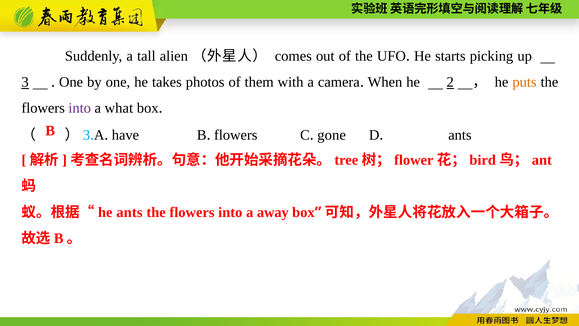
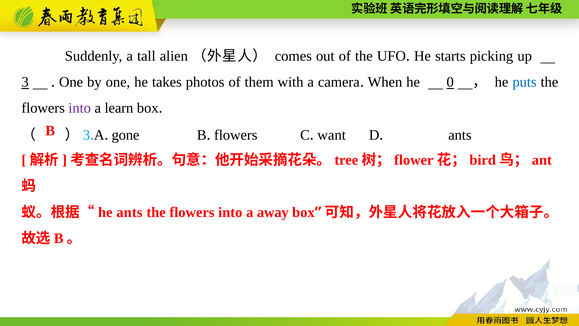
2: 2 -> 0 (450, 82)
puts colour: orange -> blue (524, 82)
what: what -> learn (119, 108)
have: have -> gone (125, 135)
gone: gone -> want (332, 135)
